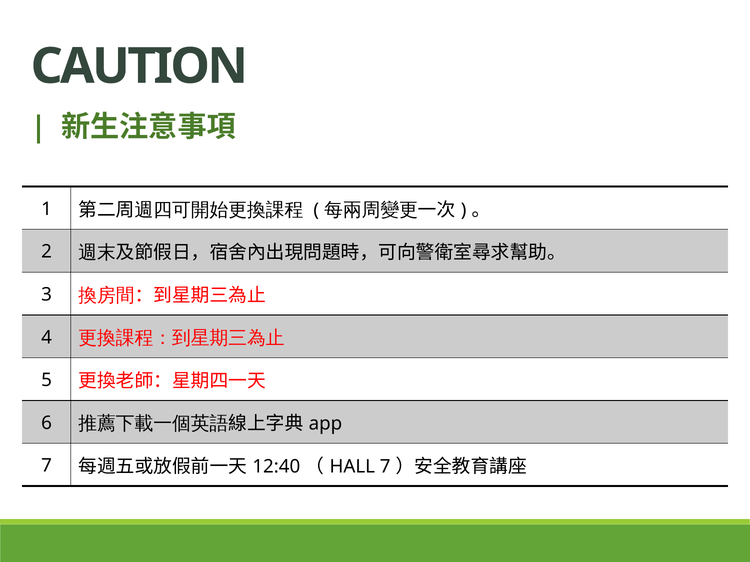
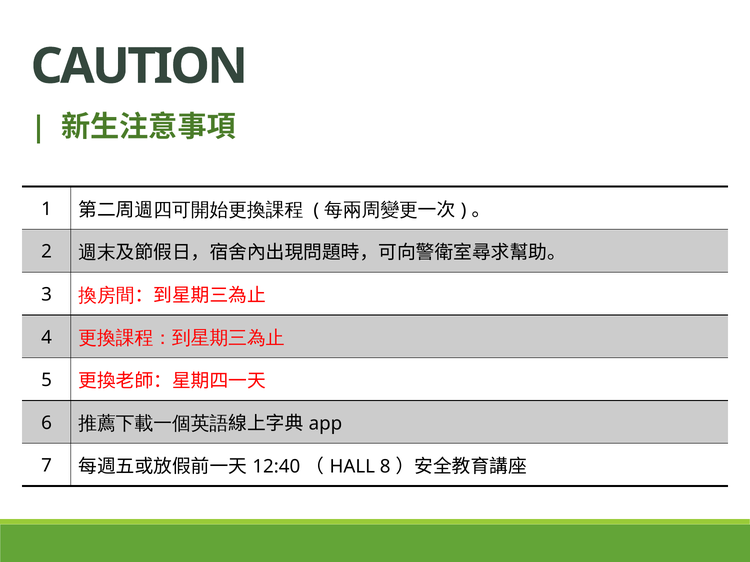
7: 7 -> 8 (385, 467)
